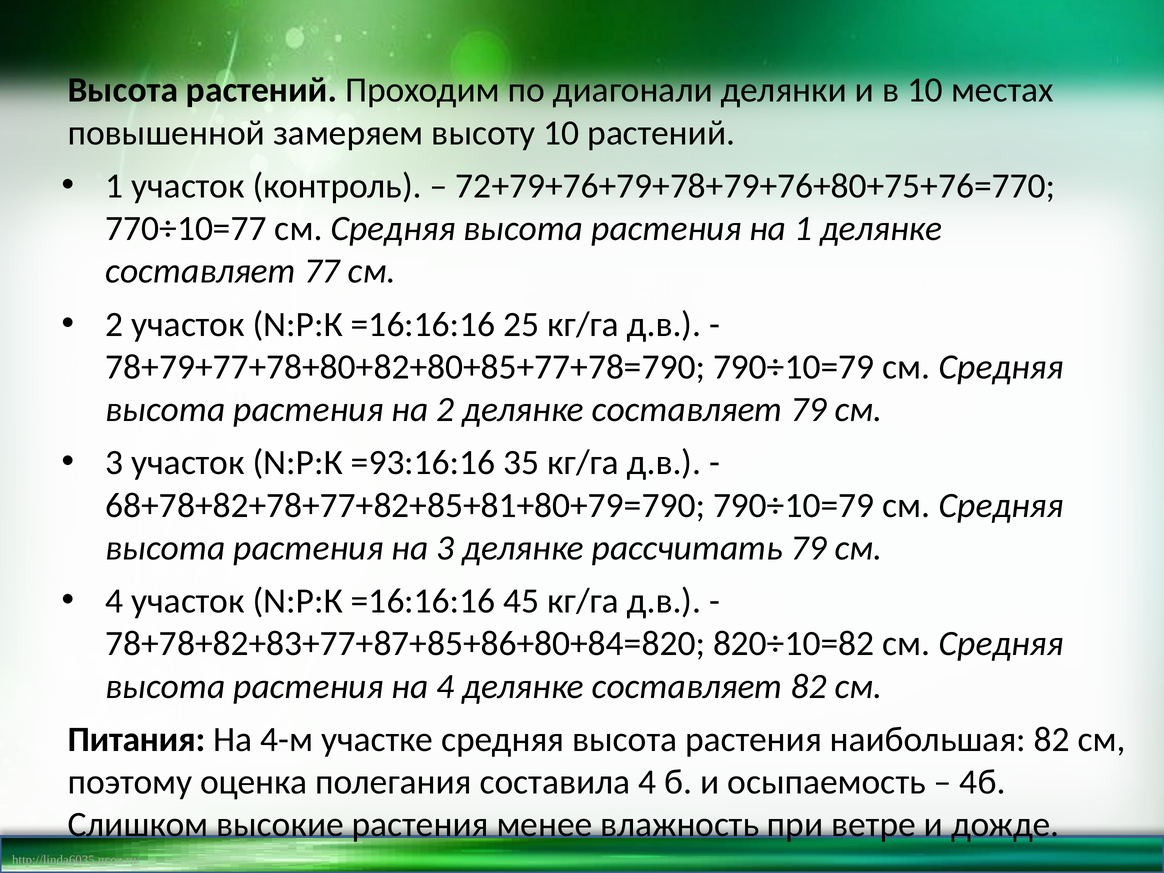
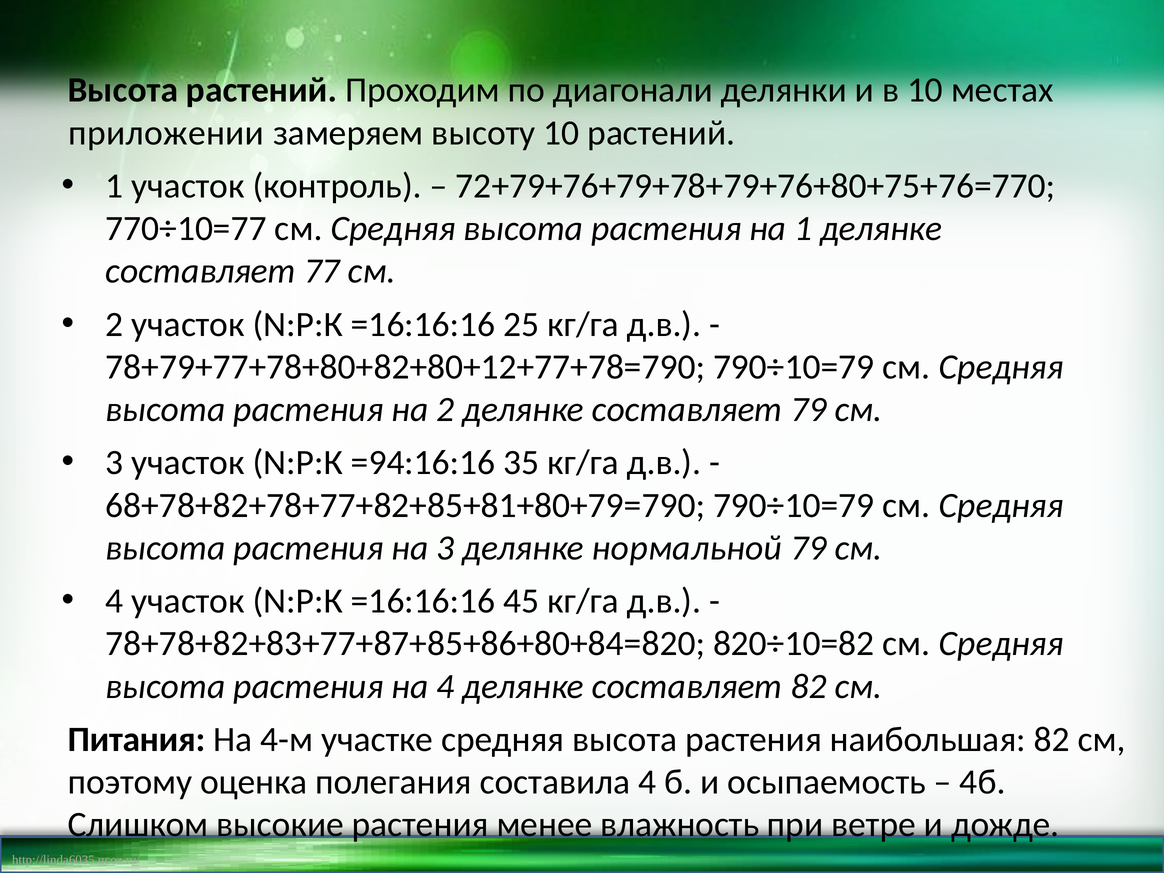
повышенной: повышенной -> приложении (166, 133)
78+79+77+78+80+82+80+85+77+78=790: 78+79+77+78+80+82+80+85+77+78=790 -> 78+79+77+78+80+82+80+12+77+78=790 (405, 367)
=93:16:16: =93:16:16 -> =94:16:16 (423, 463)
рассчитать: рассчитать -> нормальной (687, 548)
